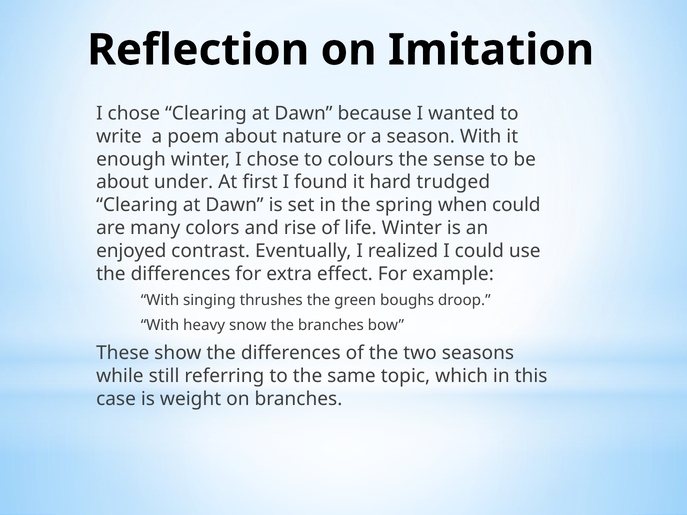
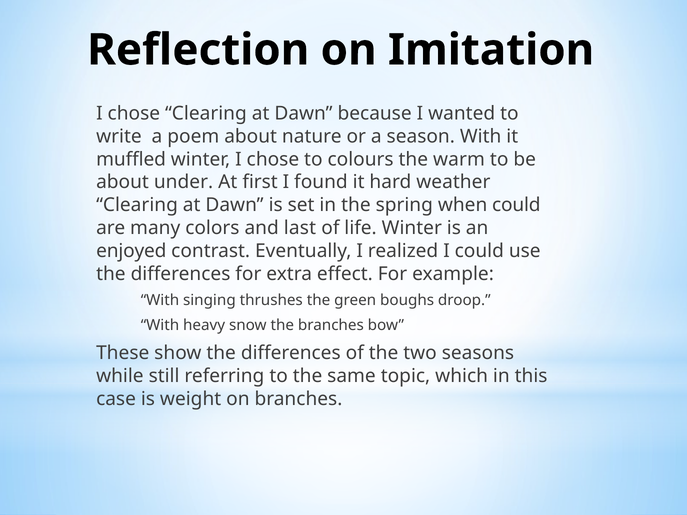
enough: enough -> muffled (131, 159)
sense: sense -> warm (459, 159)
trudged: trudged -> weather (453, 182)
rise: rise -> last (300, 228)
